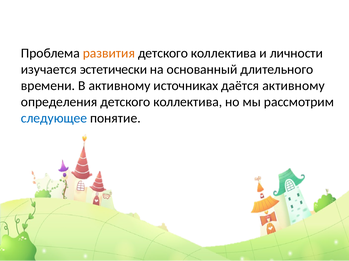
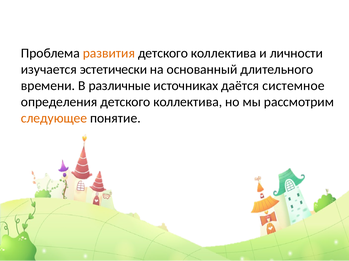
В активному: активному -> различные (120, 86)
даётся активному: активному -> системное (294, 86)
следующее colour: blue -> orange (54, 118)
